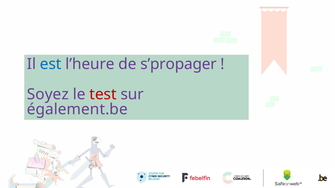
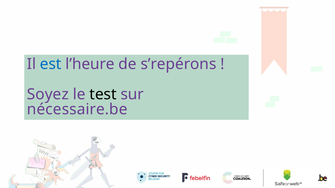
s’propager: s’propager -> s’repérons (178, 64)
test colour: red -> black (103, 94)
également.be: également.be -> nécessaire.be (77, 110)
